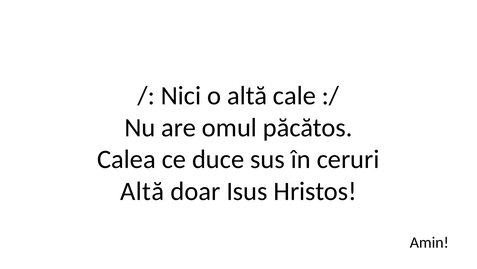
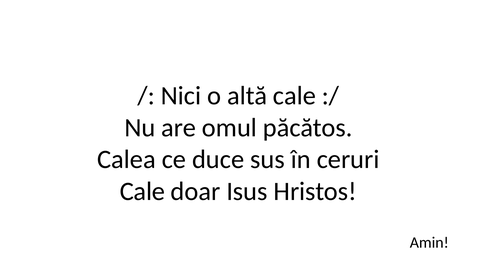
Altă: Altă -> Cale (142, 191)
